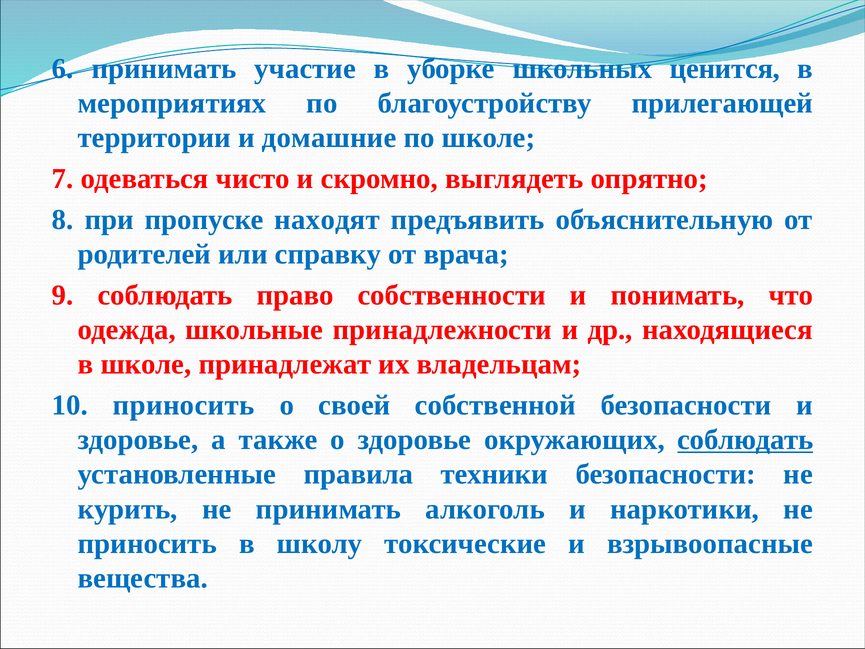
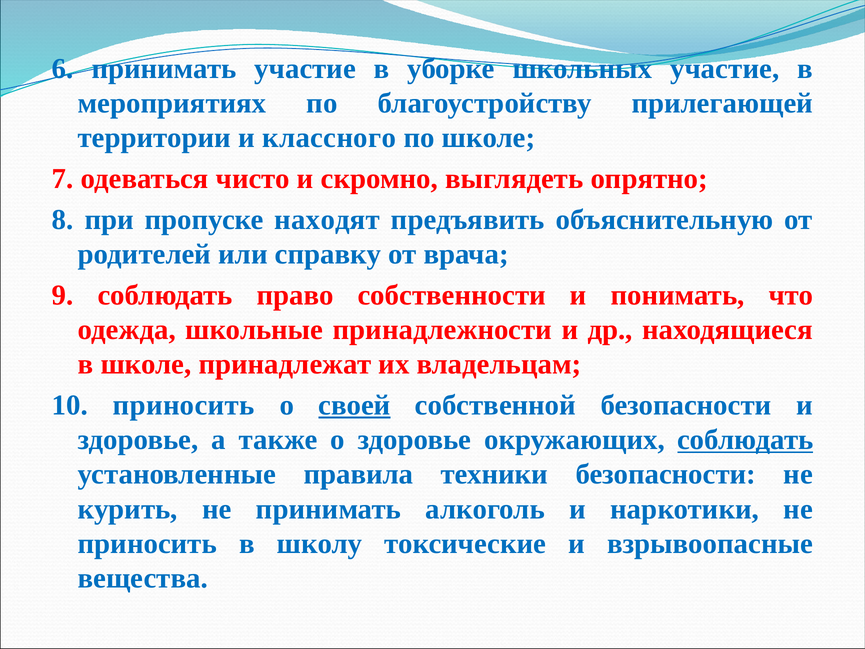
школьных ценится: ценится -> участие (725, 69)
домашние: домашние -> классного (329, 138)
своей underline: none -> present (354, 405)
